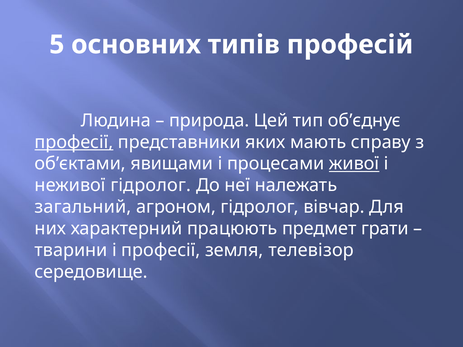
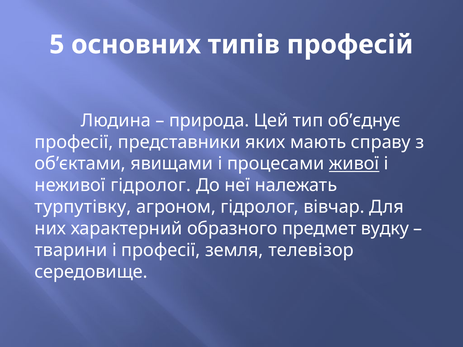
професії underline: present -> none (74, 142)
загальний: загальний -> турпутівку (83, 207)
працюють: працюють -> образного (232, 229)
грати: грати -> вудку (385, 229)
